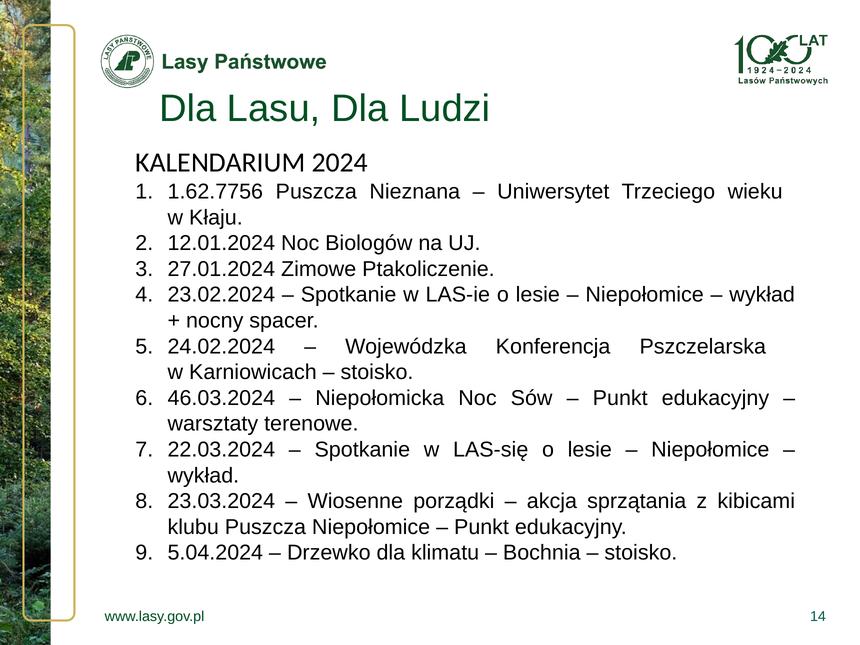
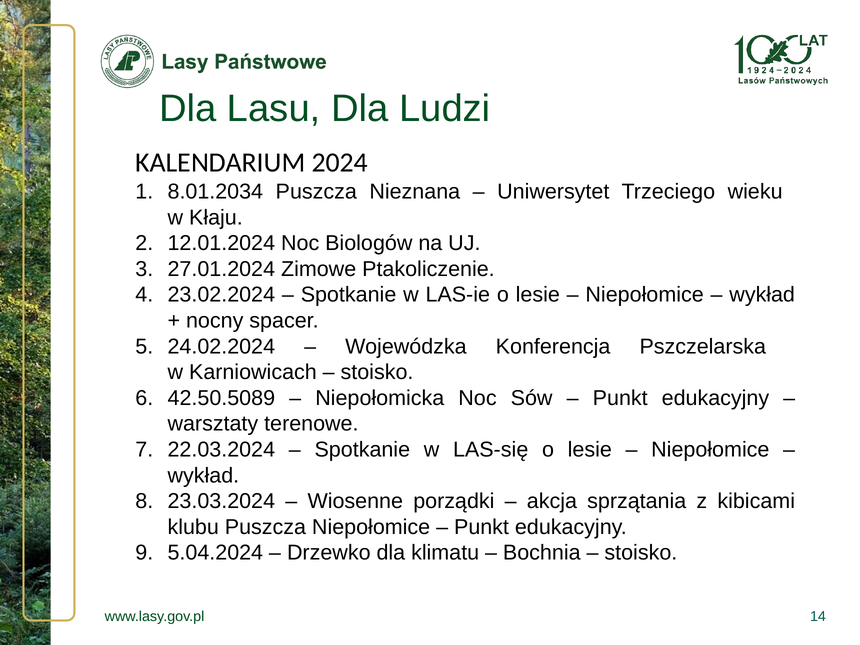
1.62.7756: 1.62.7756 -> 8.01.2034 (215, 192)
46.03.2024: 46.03.2024 -> 42.50.5089 (221, 398)
